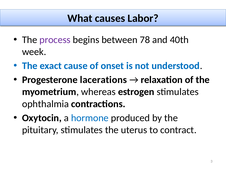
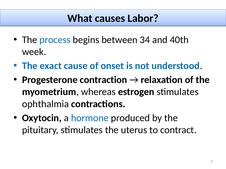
process colour: purple -> blue (55, 40)
78: 78 -> 34 (145, 40)
lacerations: lacerations -> contraction (103, 80)
